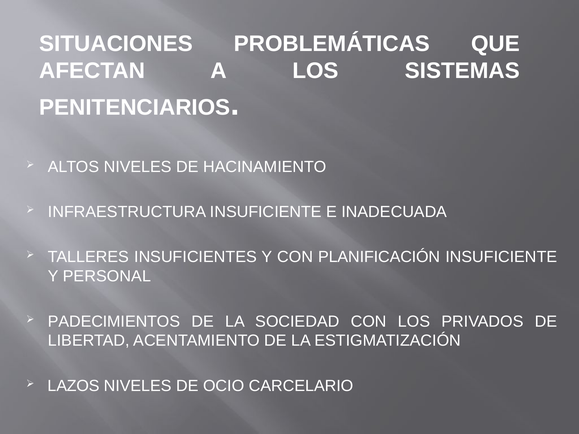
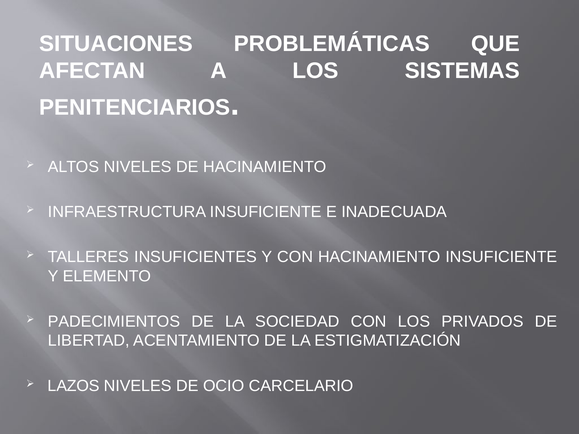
CON PLANIFICACIÓN: PLANIFICACIÓN -> HACINAMIENTO (379, 257)
PERSONAL: PERSONAL -> ELEMENTO (107, 276)
